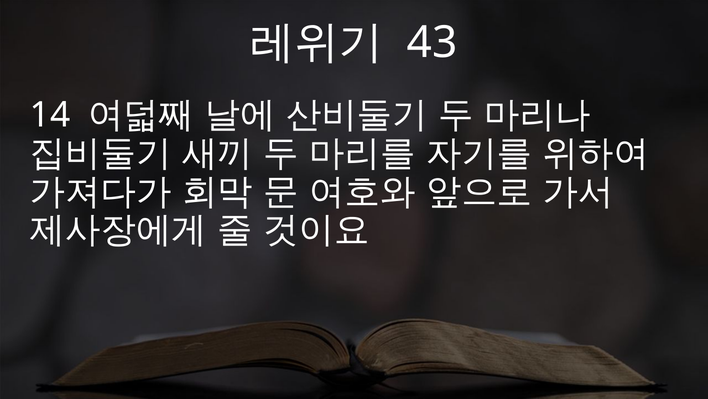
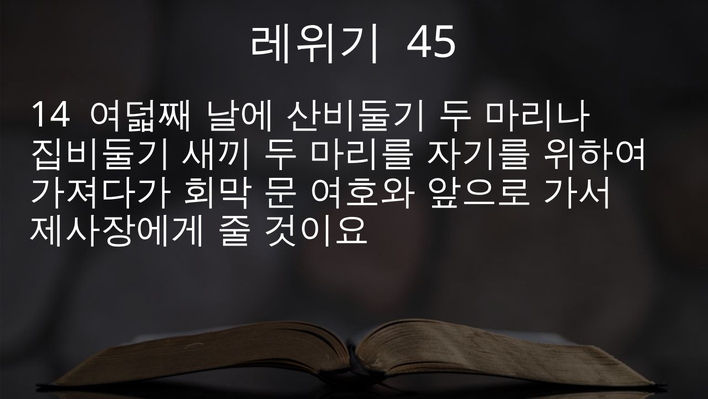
43: 43 -> 45 (432, 43)
